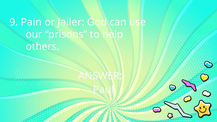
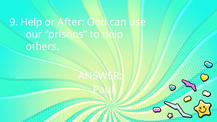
9 Pain: Pain -> Help (31, 22)
Jailer: Jailer -> After (71, 22)
